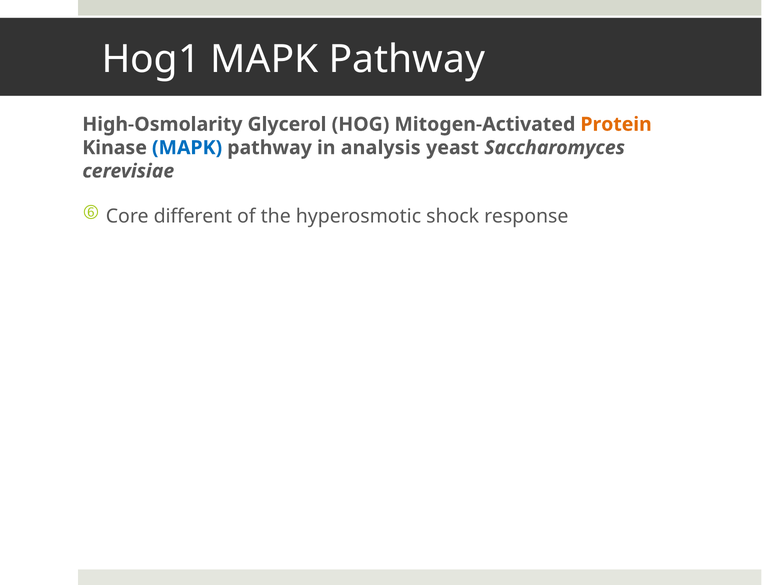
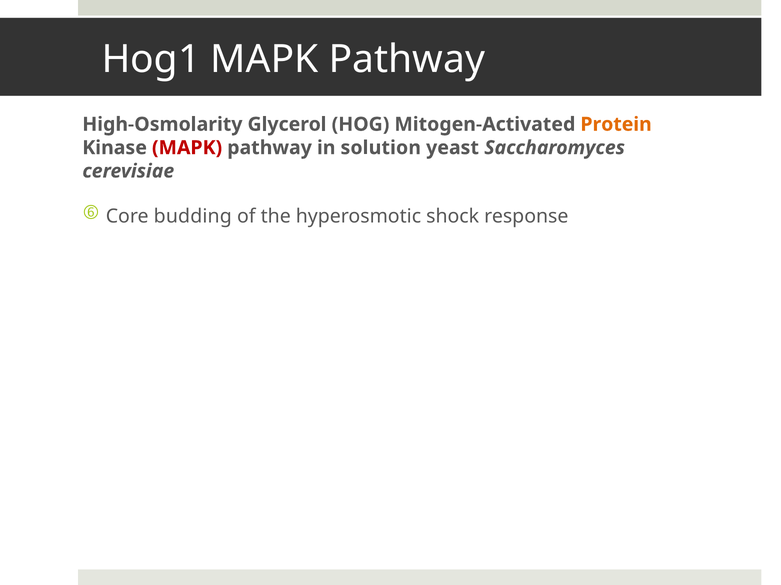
MAPK colour: blue -> red (187, 148)
analysis: analysis -> solution (381, 148)
different: different -> budding (193, 216)
